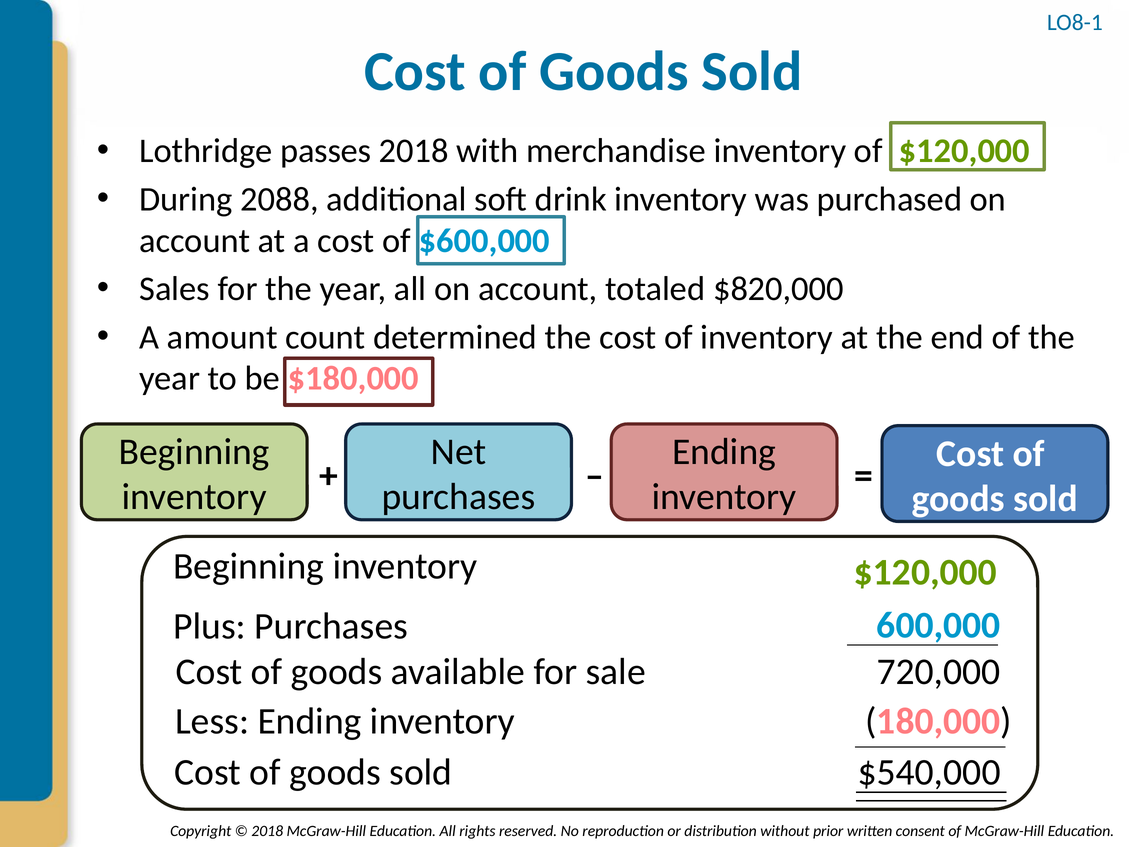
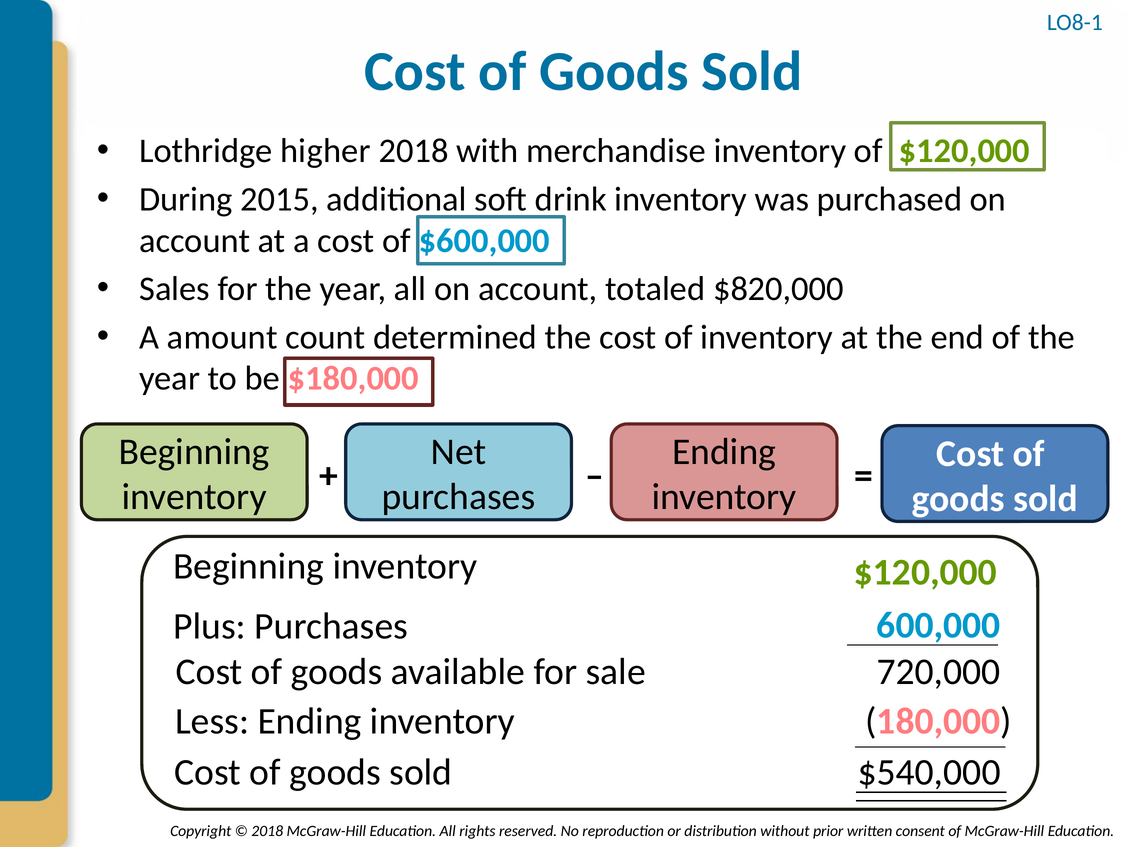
passes: passes -> higher (325, 151)
2088: 2088 -> 2015 (280, 199)
